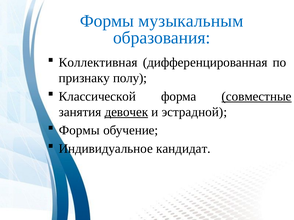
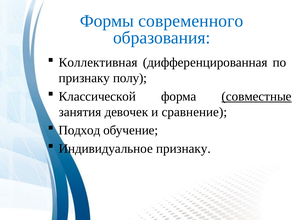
музыкальным: музыкальным -> современного (191, 21)
девочек underline: present -> none (126, 112)
эстрадной: эстрадной -> сравнение (194, 112)
Формы: Формы -> Подход (79, 131)
Индивидуальное кандидат: кандидат -> признаку (183, 149)
